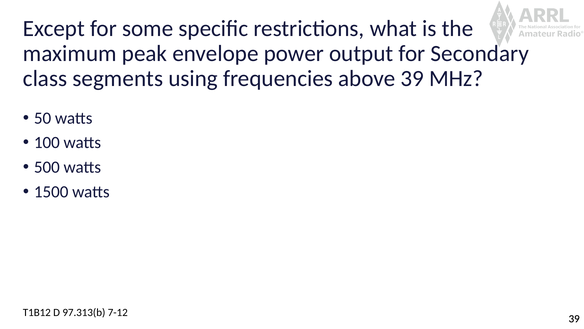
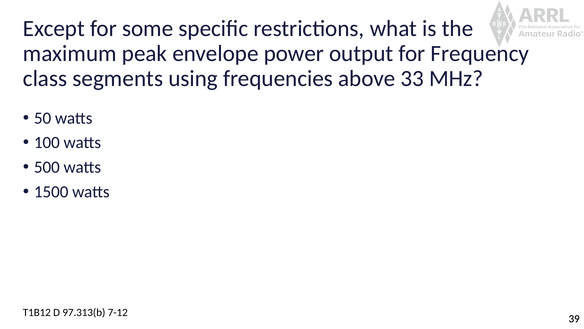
Secondary: Secondary -> Frequency (480, 53)
above 39: 39 -> 33 (412, 78)
